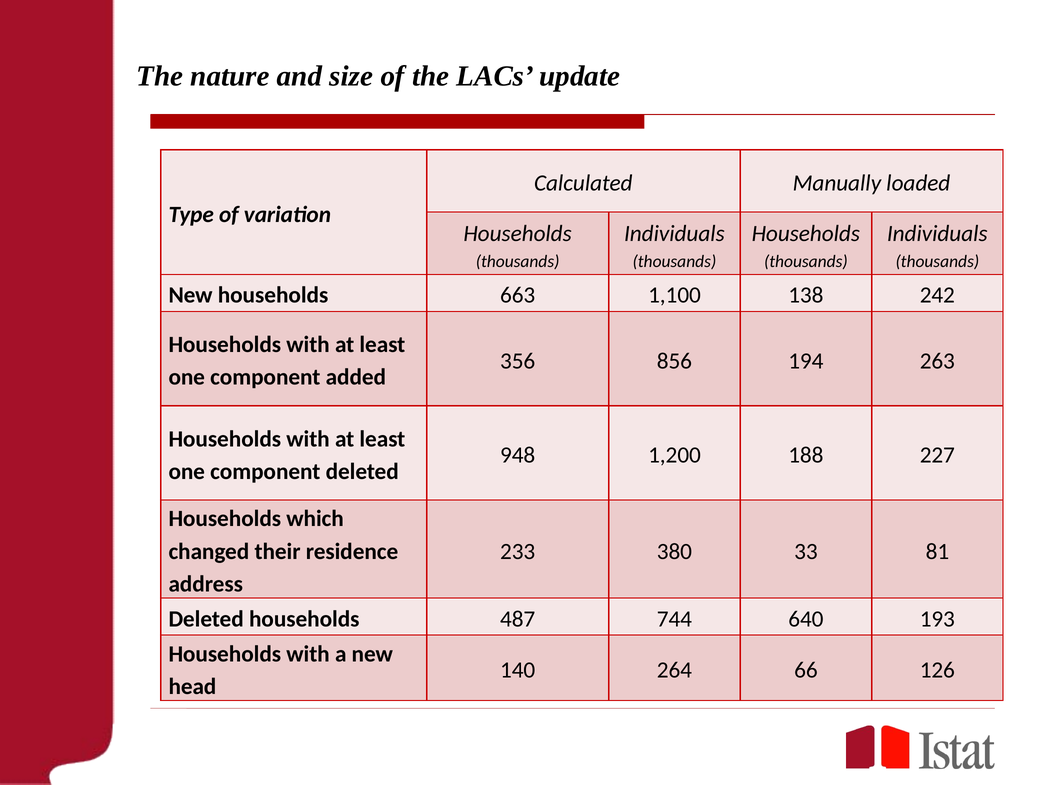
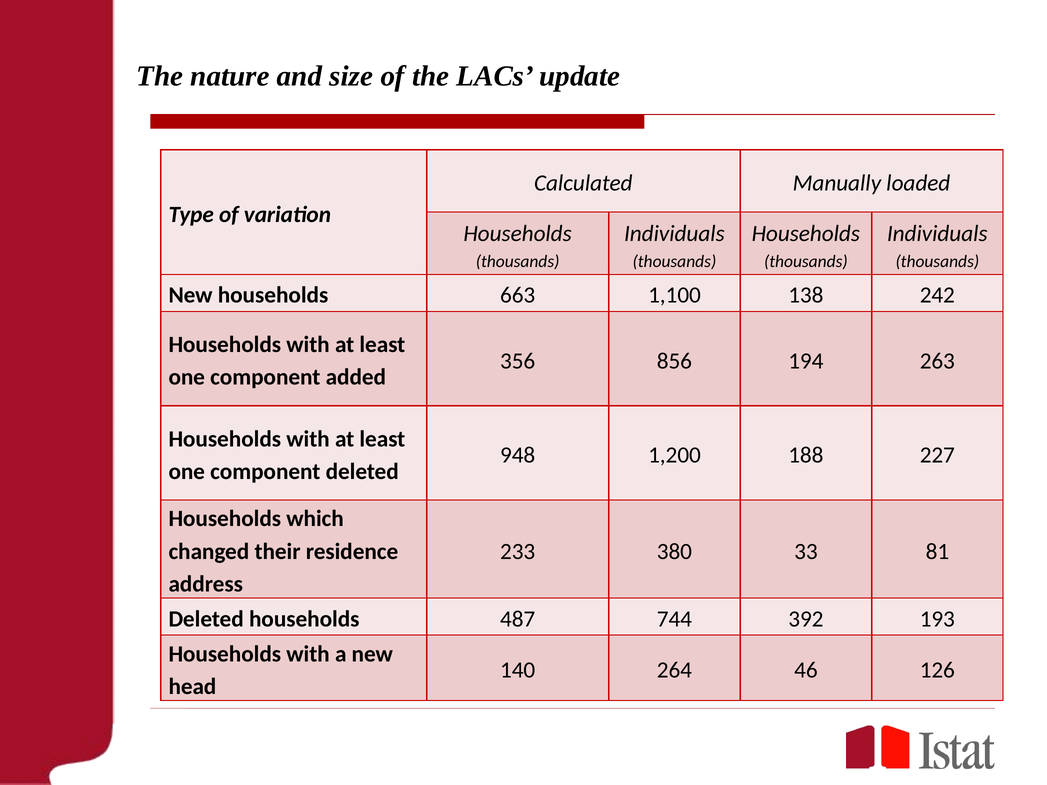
640: 640 -> 392 (806, 619)
66: 66 -> 46 (806, 670)
